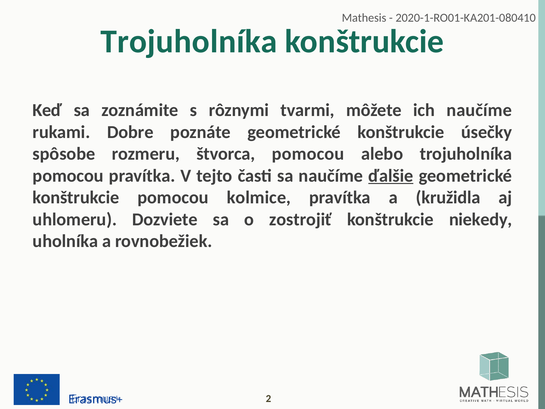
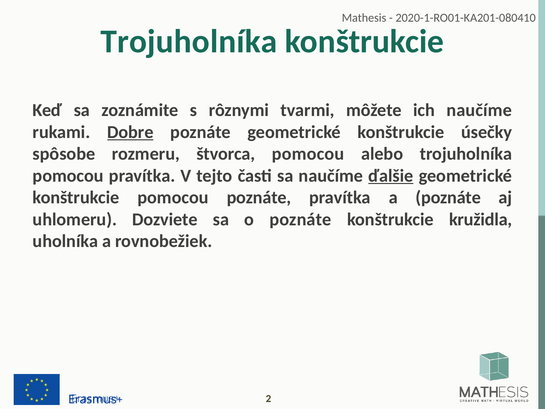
Dobre underline: none -> present (130, 132)
pomocou kolmice: kolmice -> poznáte (259, 197)
a kružidla: kružidla -> poznáte (448, 197)
o zostrojiť: zostrojiť -> poznáte (300, 219)
niekedy: niekedy -> kružidla (481, 219)
